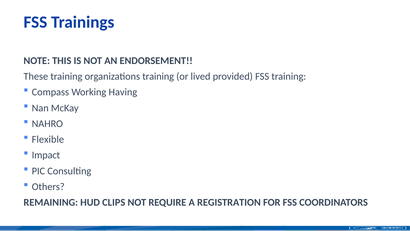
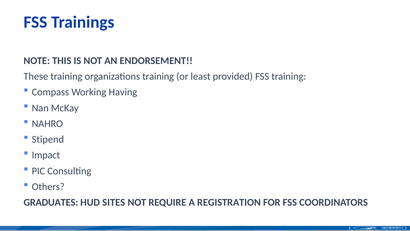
lived: lived -> least (201, 76)
Flexible: Flexible -> Stipend (48, 139)
REMAINING: REMAINING -> GRADUATES (51, 202)
CLIPS: CLIPS -> SITES (114, 202)
